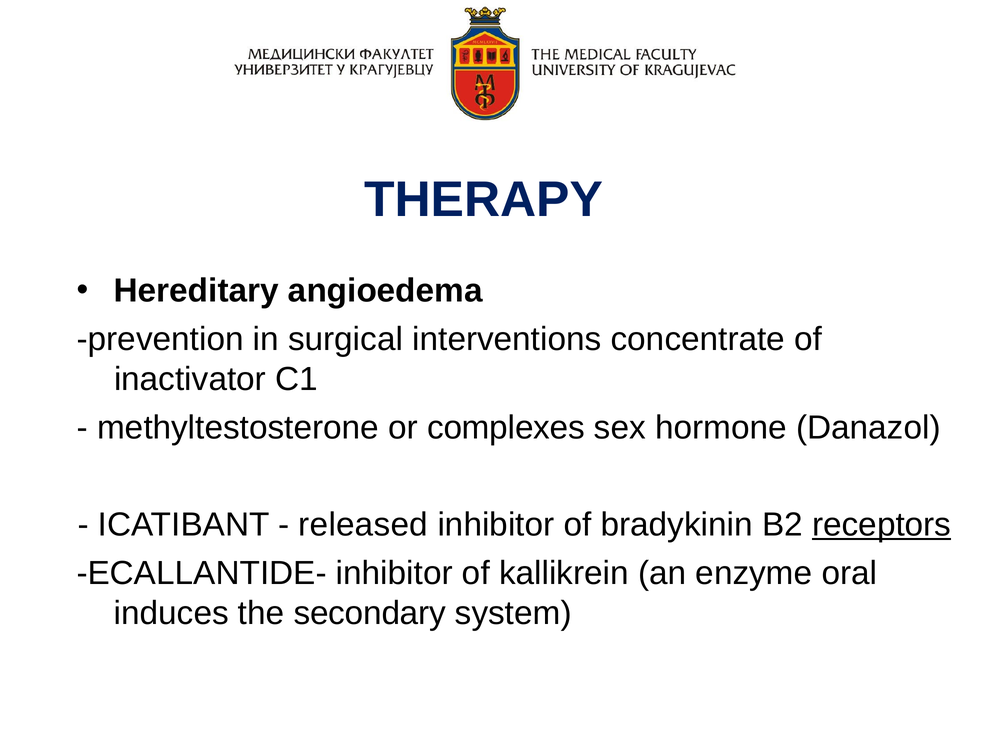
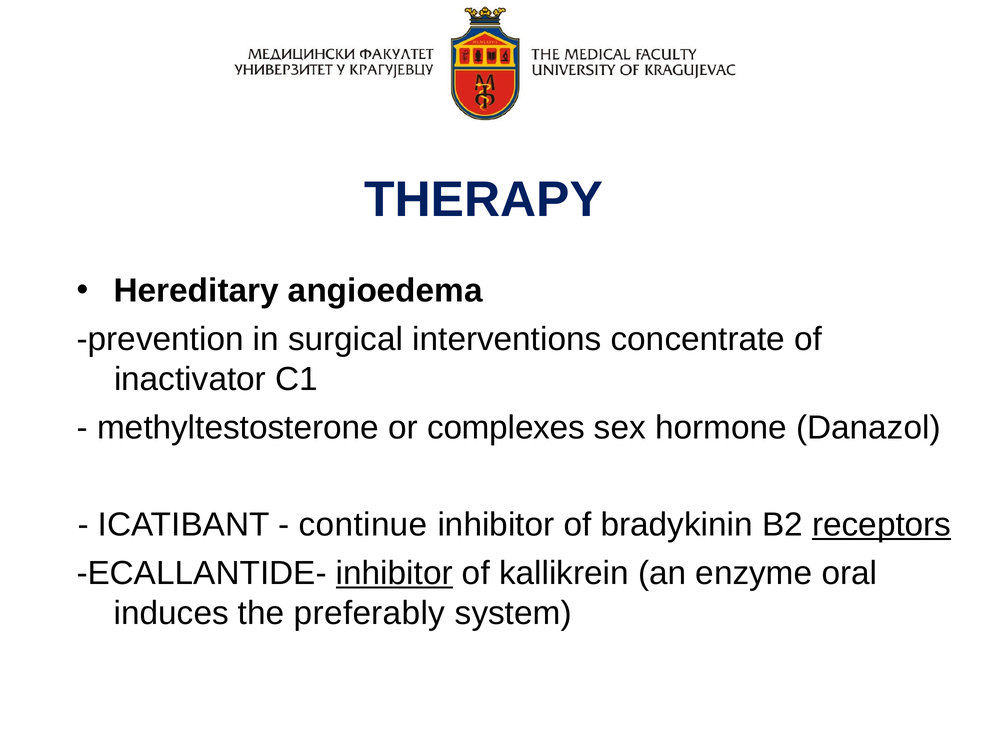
released: released -> continue (363, 524)
inhibitor underline: none -> present (394, 573)
secondary: secondary -> preferably (369, 613)
